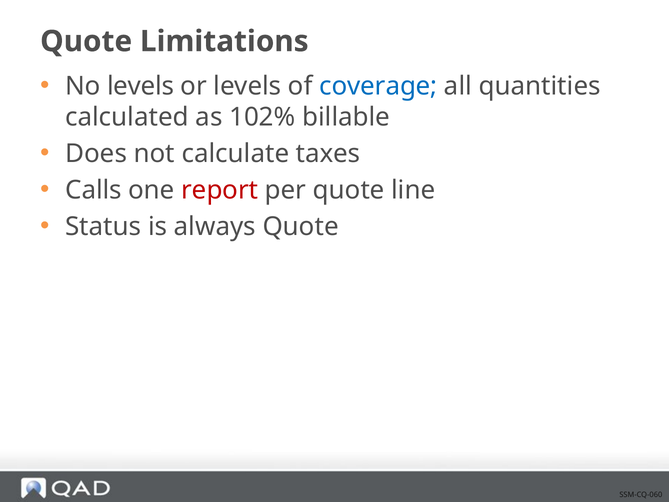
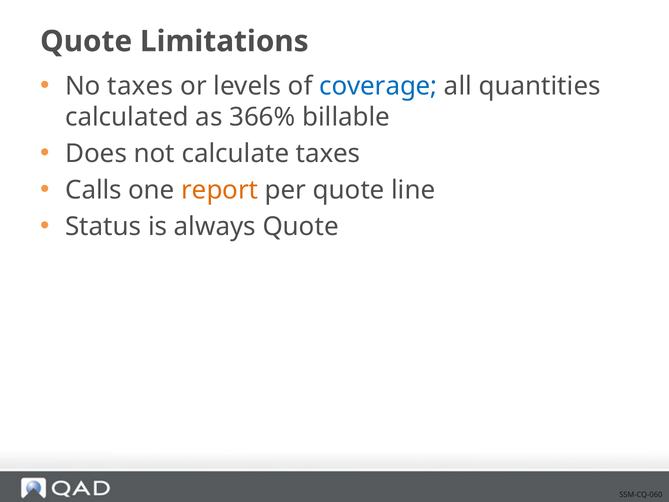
No levels: levels -> taxes (140, 86)
102%: 102% -> 366% (262, 117)
report colour: red -> orange (220, 190)
